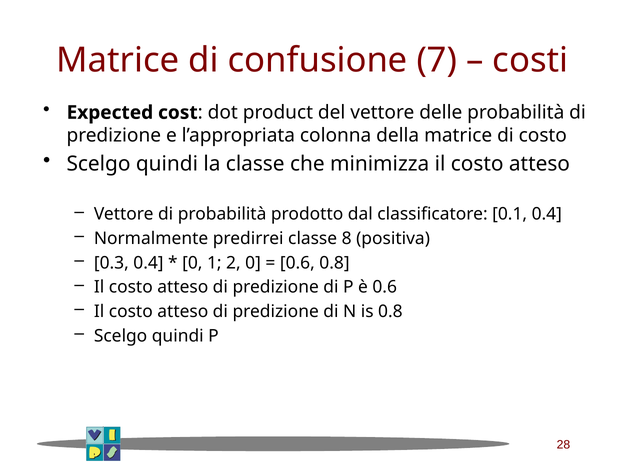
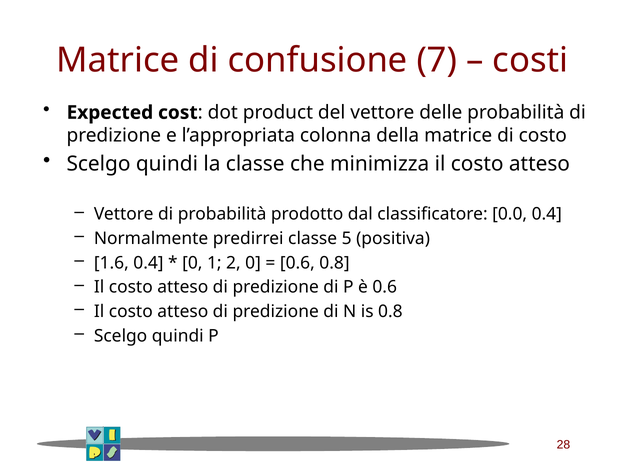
0.1: 0.1 -> 0.0 (510, 214)
8: 8 -> 5 (347, 238)
0.3: 0.3 -> 1.6 (111, 263)
